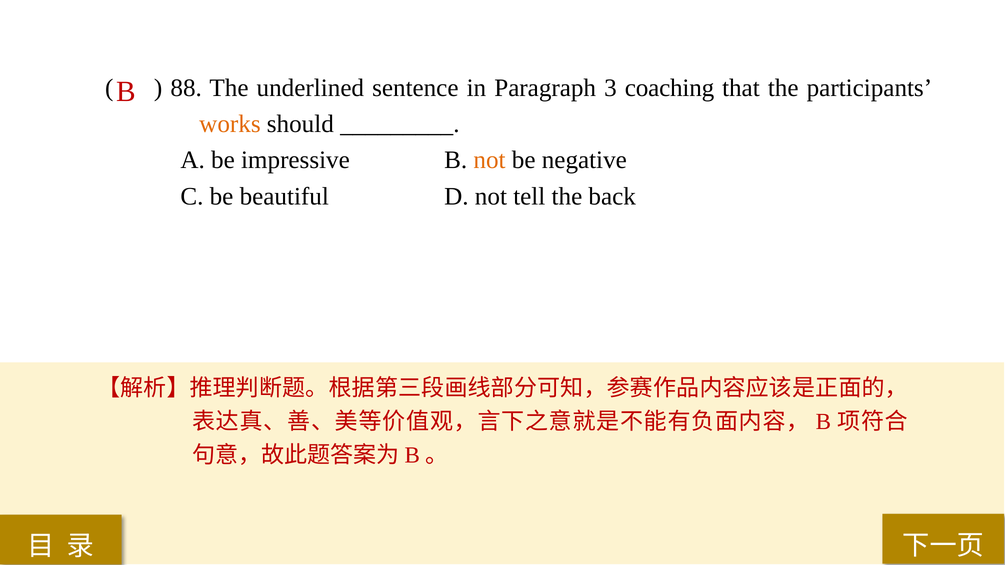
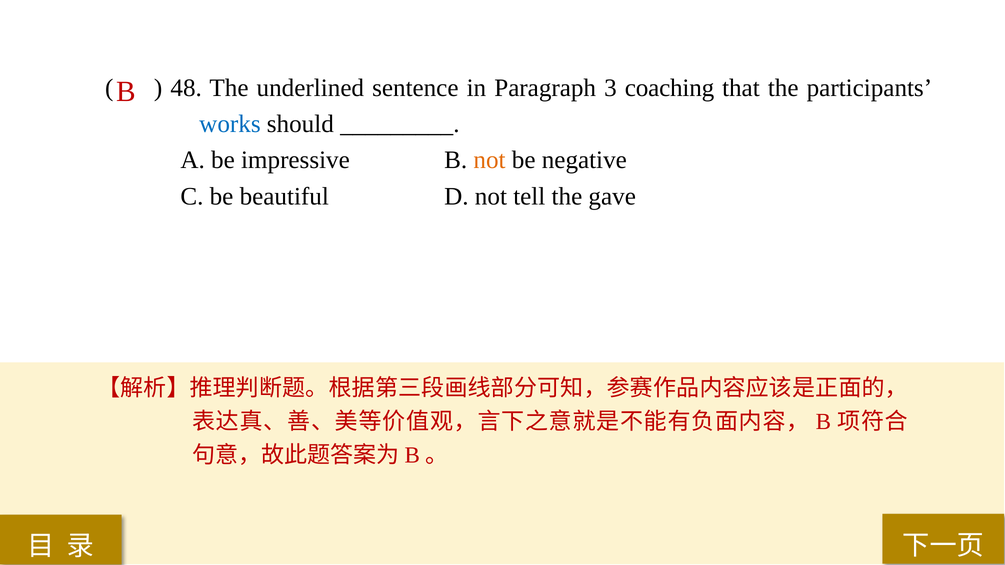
88: 88 -> 48 (186, 88)
works colour: orange -> blue (230, 124)
back: back -> gave (612, 196)
